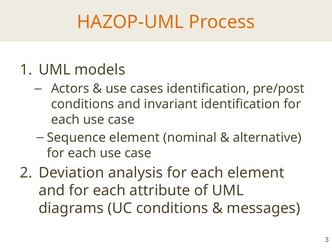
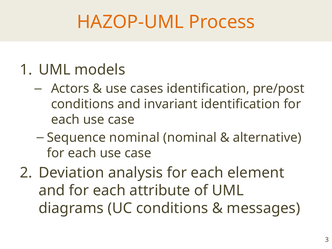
Sequence element: element -> nominal (134, 138)
